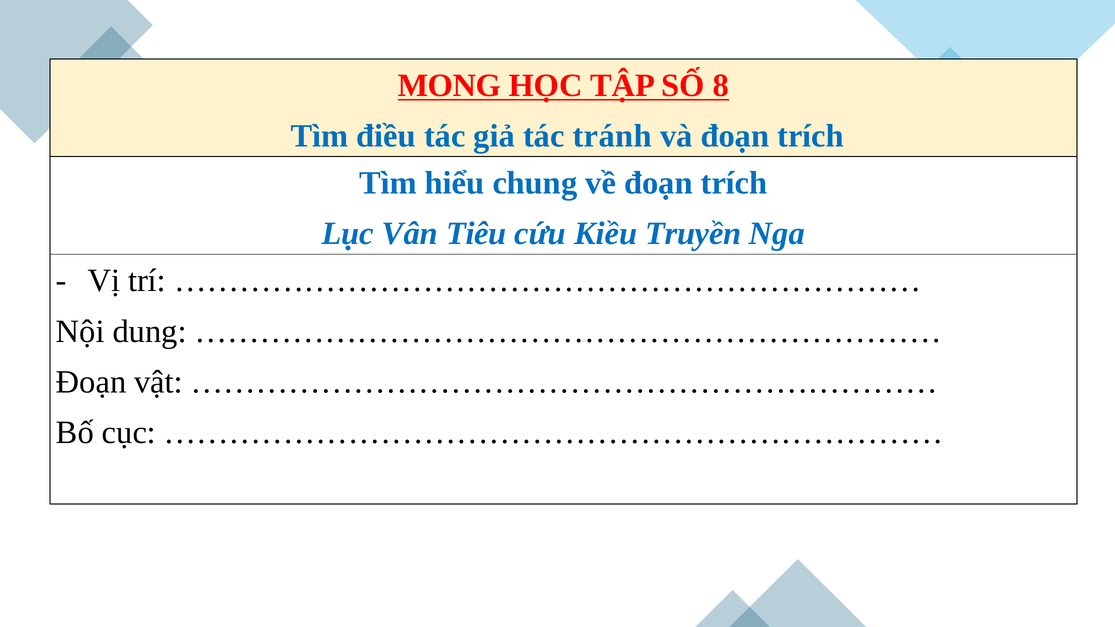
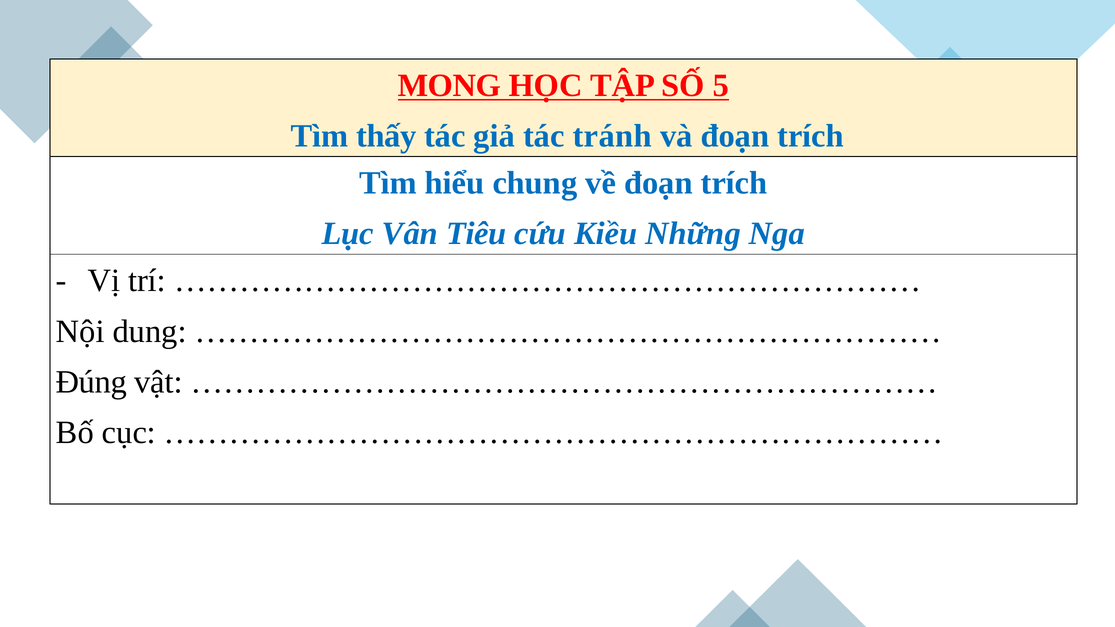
8: 8 -> 5 (721, 85)
điều: điều -> thấy (386, 136)
Truyền: Truyền -> Những (693, 234)
Đoạn: Đoạn -> Đúng (91, 382)
